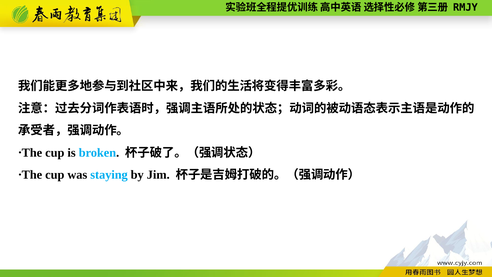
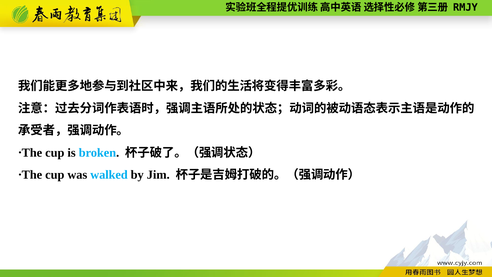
staying: staying -> walked (109, 175)
